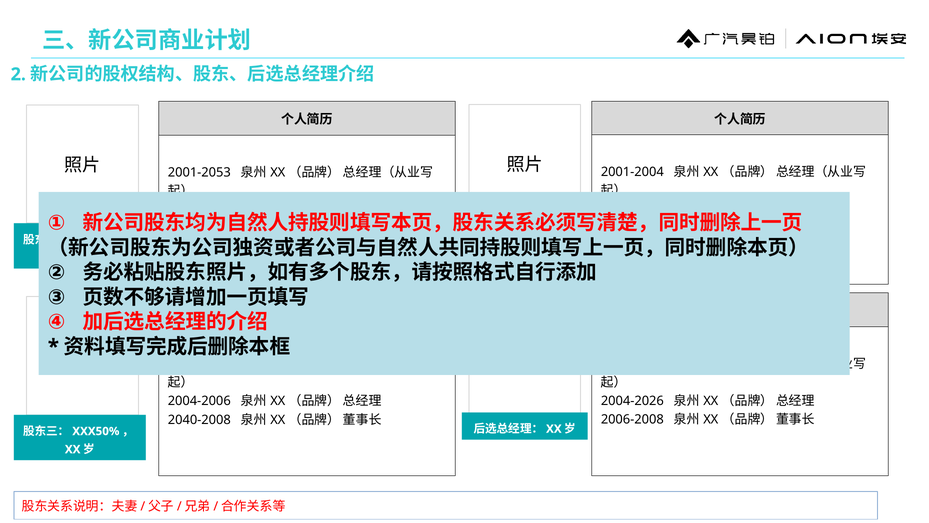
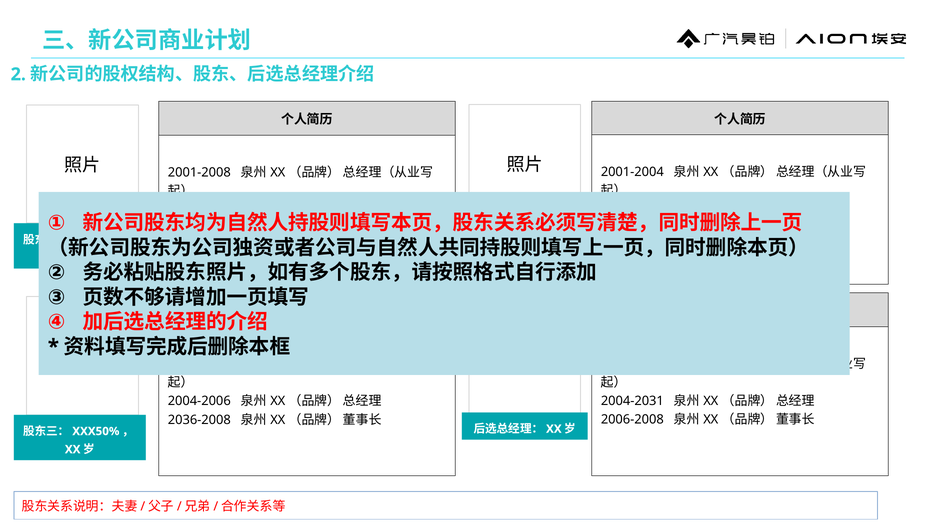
2001-2053: 2001-2053 -> 2001-2008 (199, 172)
2004-2026: 2004-2026 -> 2004-2031 (632, 401)
2040-2008: 2040-2008 -> 2036-2008 (199, 419)
